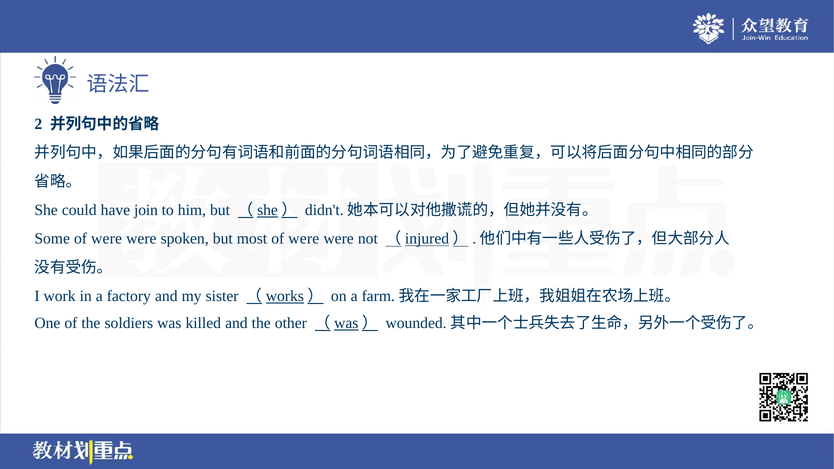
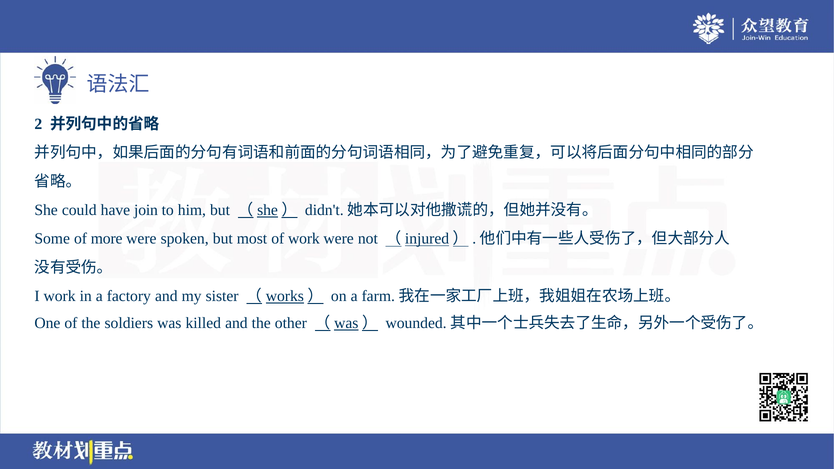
Some of were: were -> more (107, 239)
most of were: were -> work (304, 239)
